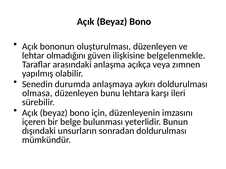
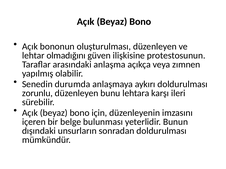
belgelenmekle: belgelenmekle -> protestosunun (176, 56)
olmasa: olmasa -> zorunlu (37, 93)
